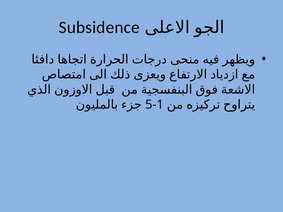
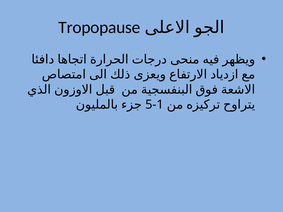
Subsidence: Subsidence -> Tropopause (99, 27)
